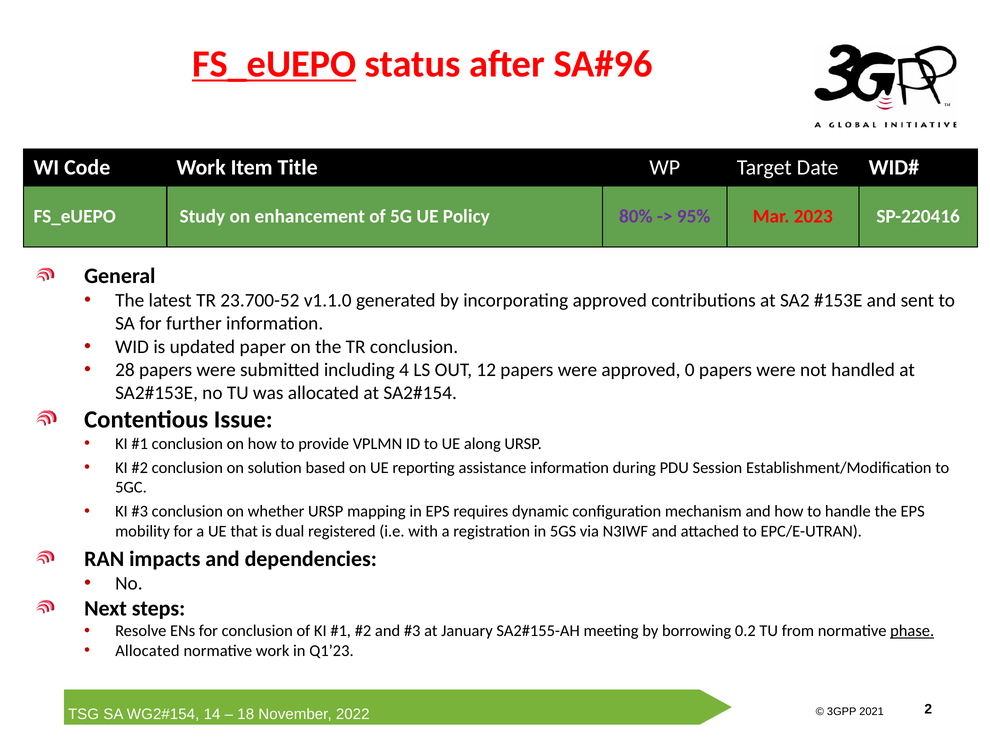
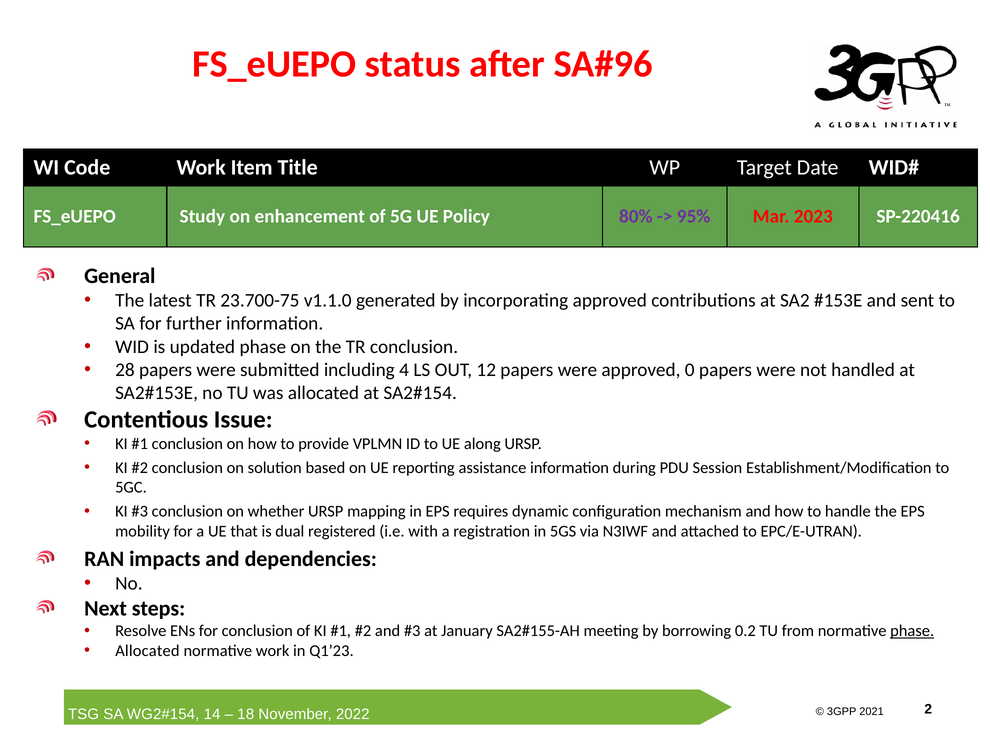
FS_eUEPO underline: present -> none (274, 64)
23.700-52: 23.700-52 -> 23.700-75 (260, 301)
updated paper: paper -> phase (263, 347)
